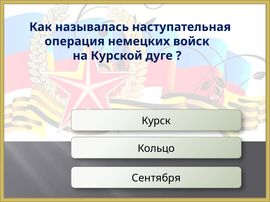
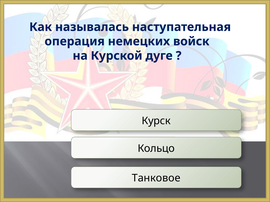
Сентября: Сентября -> Танковое (156, 179)
